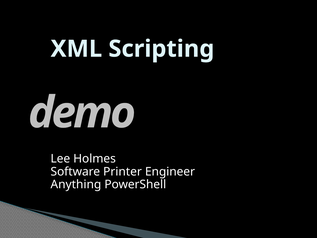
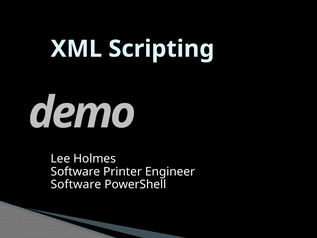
Anything: Anything -> Software (76, 184)
